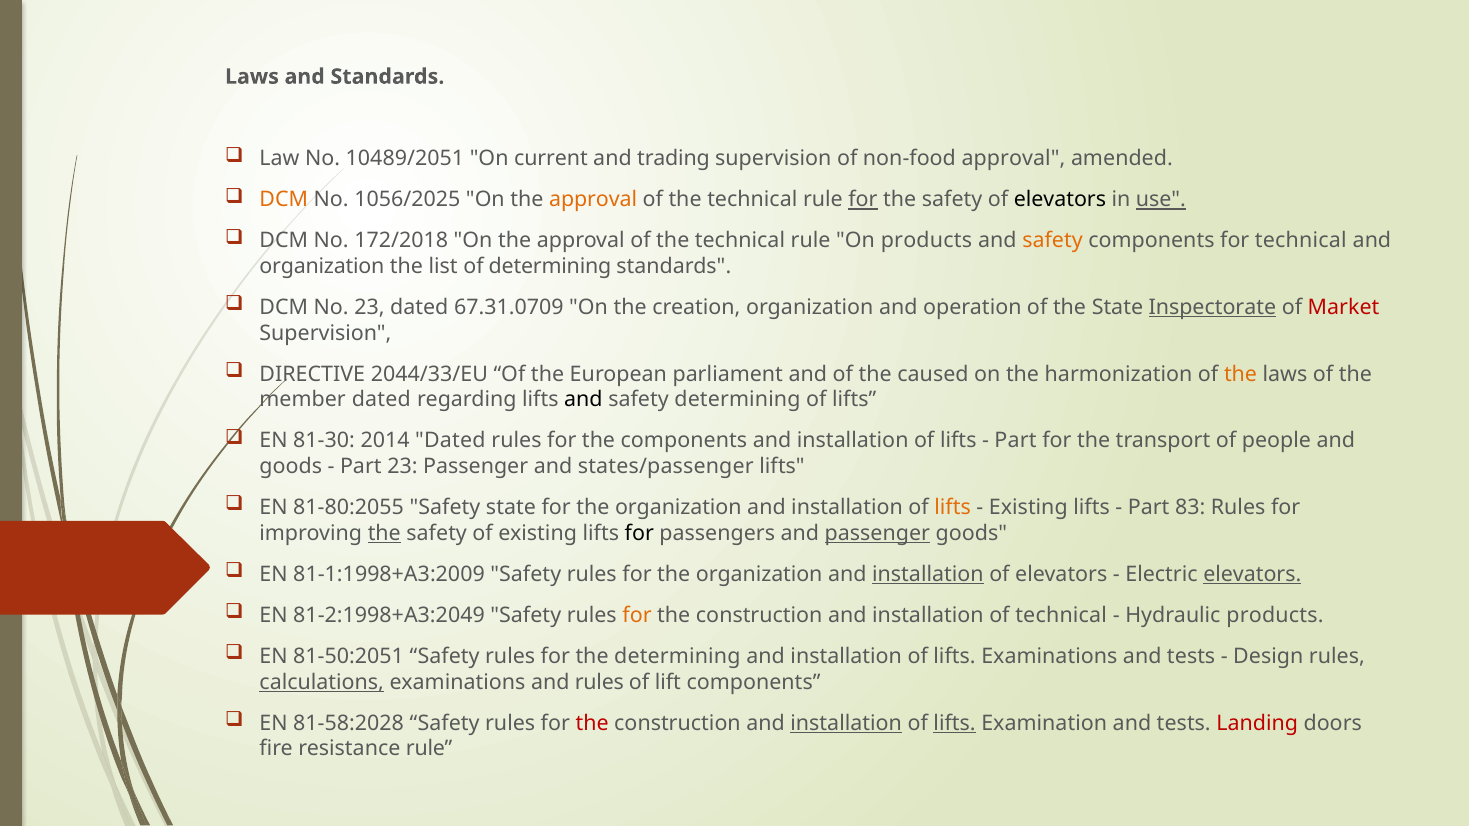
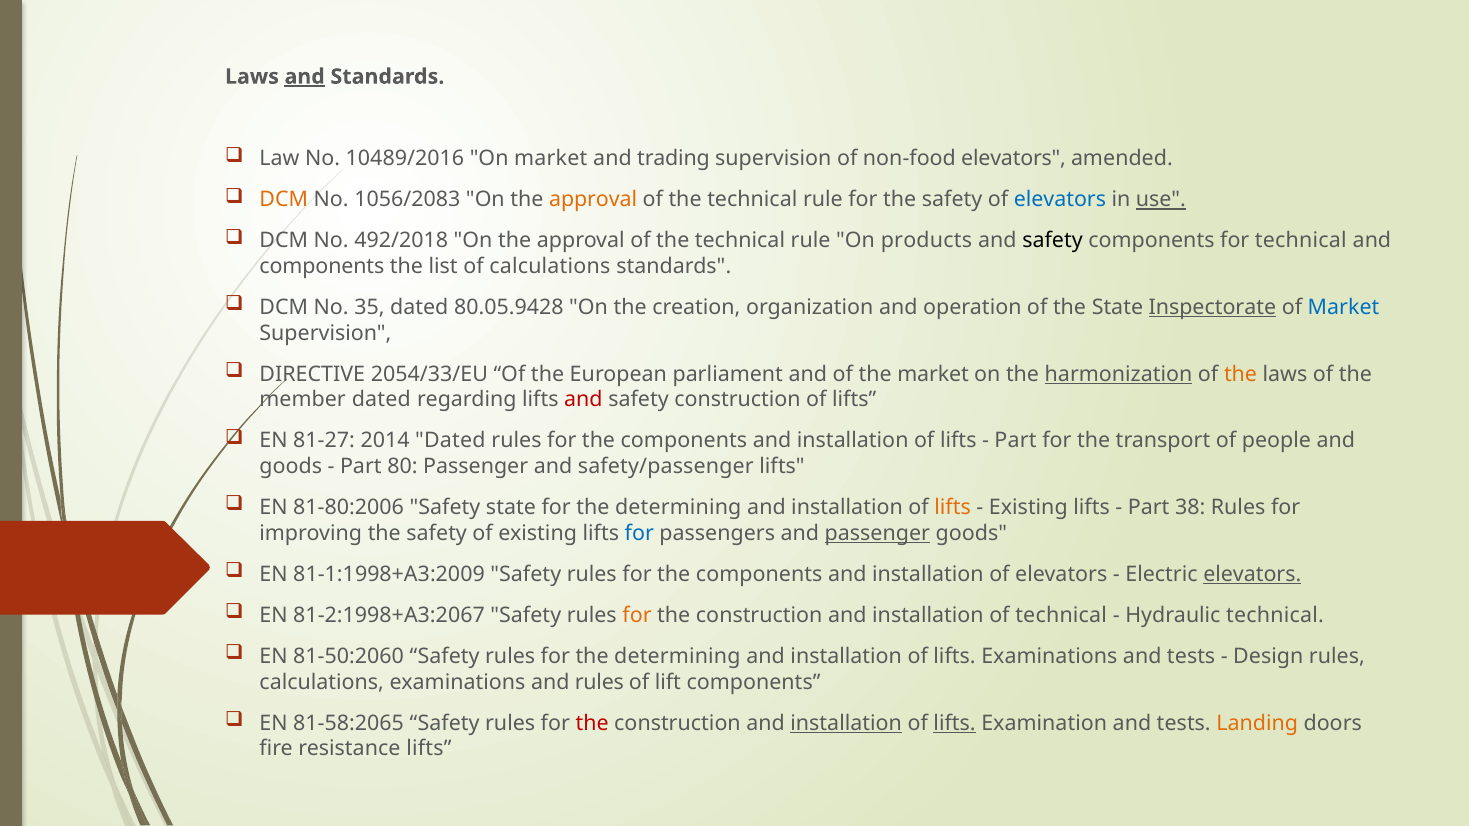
and underline: none -> present (305, 77)
10489/2051: 10489/2051 -> 10489/2016 (405, 159)
On current: current -> market (551, 159)
non-food approval: approval -> elevators (1014, 159)
1056/2025: 1056/2025 -> 1056/2083 (407, 200)
for underline: present -> none (863, 200)
elevators colour: black -> blue (1060, 200)
172/2018: 172/2018 -> 492/2018 (401, 241)
safety colour: orange -> black (1053, 241)
organization: organization -> components (322, 267)
of determining: determining -> calculations (550, 267)
No 23: 23 -> 35 (369, 308)
67.31.0709: 67.31.0709 -> 80.05.9428 (509, 308)
Market colour: red -> blue (1344, 308)
2044/33/EU: 2044/33/EU -> 2054/33/EU (429, 374)
the caused: caused -> market (933, 374)
harmonization underline: none -> present (1119, 374)
and colour: black -> red (583, 400)
safety determining: determining -> construction (738, 400)
81-30: 81-30 -> 81-27 (324, 441)
Part 23: 23 -> 80 (402, 467)
states/passenger: states/passenger -> safety/passenger (666, 467)
81-80:2055: 81-80:2055 -> 81-80:2006 (349, 508)
organization: organization -> determining (678, 508)
83: 83 -> 38 (1190, 508)
the underline: present -> none (384, 534)
for colour: black -> blue (639, 534)
organization: organization -> components (759, 575)
installation underline: present -> none (928, 575)
81-2:1998+A3:2049: 81-2:1998+A3:2049 -> 81-2:1998+A3:2067 (389, 616)
Hydraulic products: products -> technical (1275, 616)
81-50:2051: 81-50:2051 -> 81-50:2060 (349, 657)
calculations underline: present -> none (322, 682)
81-58:2028: 81-58:2028 -> 81-58:2065 (349, 723)
Landing colour: red -> orange (1257, 723)
resistance rule: rule -> lifts (429, 749)
